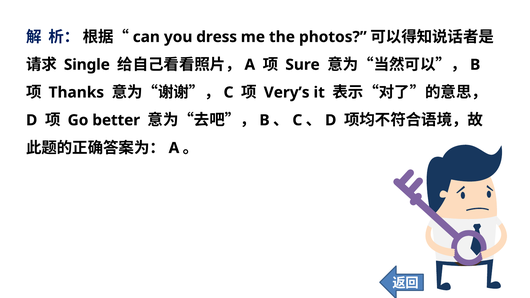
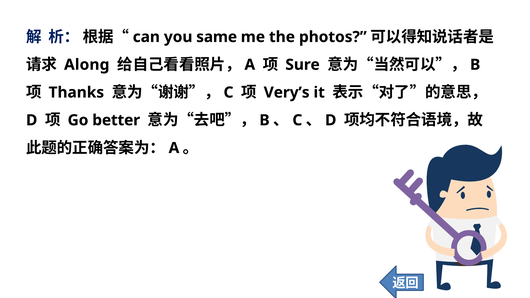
dress: dress -> same (217, 37)
Single: Single -> Along (87, 65)
